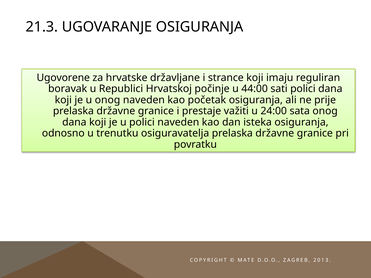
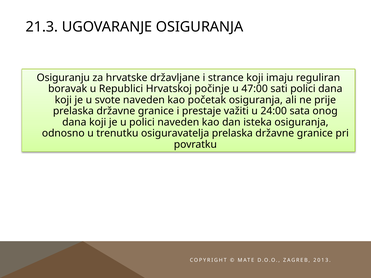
Ugovorene: Ugovorene -> Osiguranju (63, 78)
44:00: 44:00 -> 47:00 (255, 89)
u onog: onog -> svote (108, 100)
